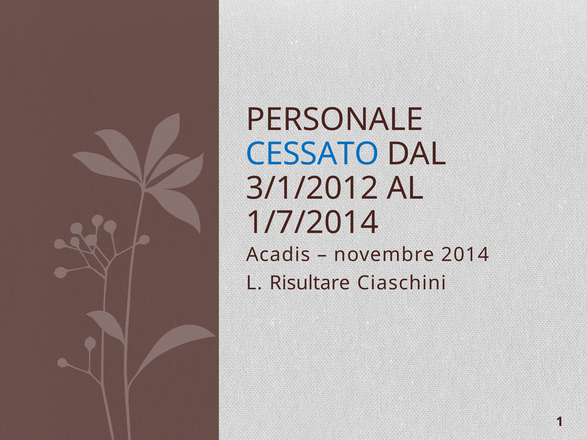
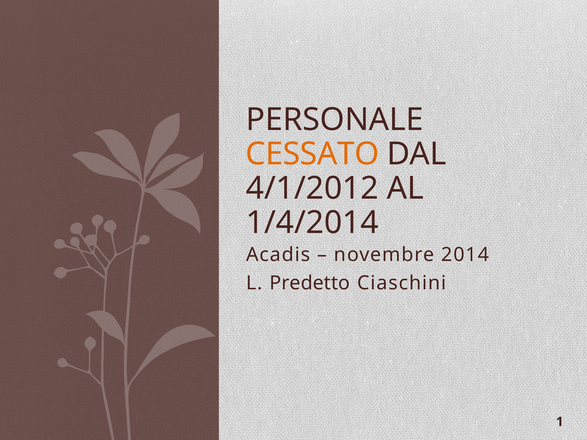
CESSATO colour: blue -> orange (312, 154)
3/1/2012: 3/1/2012 -> 4/1/2012 (312, 189)
1/7/2014: 1/7/2014 -> 1/4/2014 (312, 223)
Risultare: Risultare -> Predetto (310, 283)
